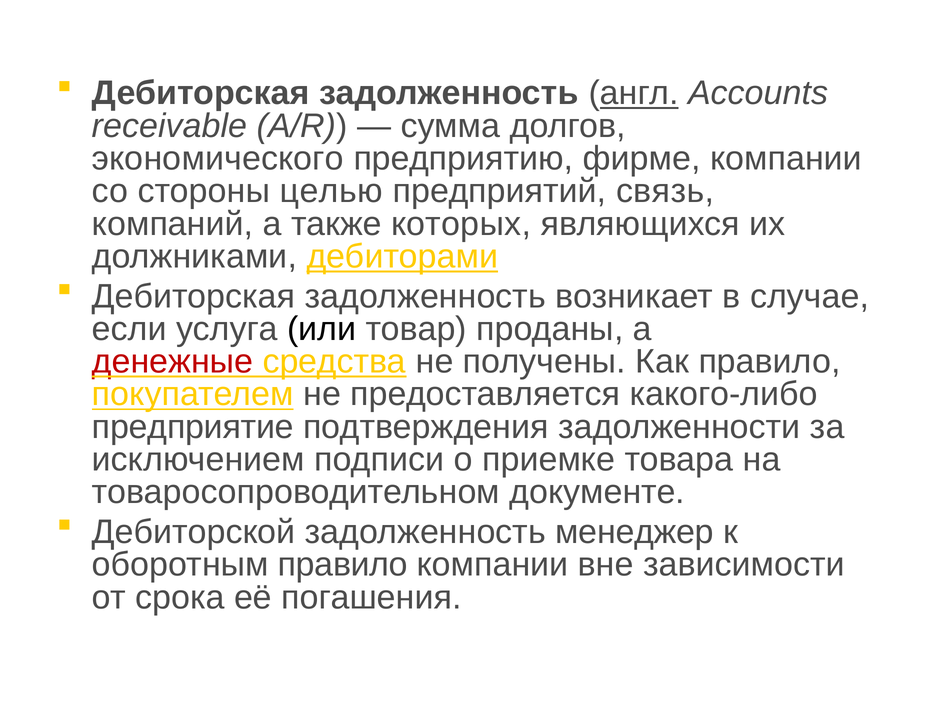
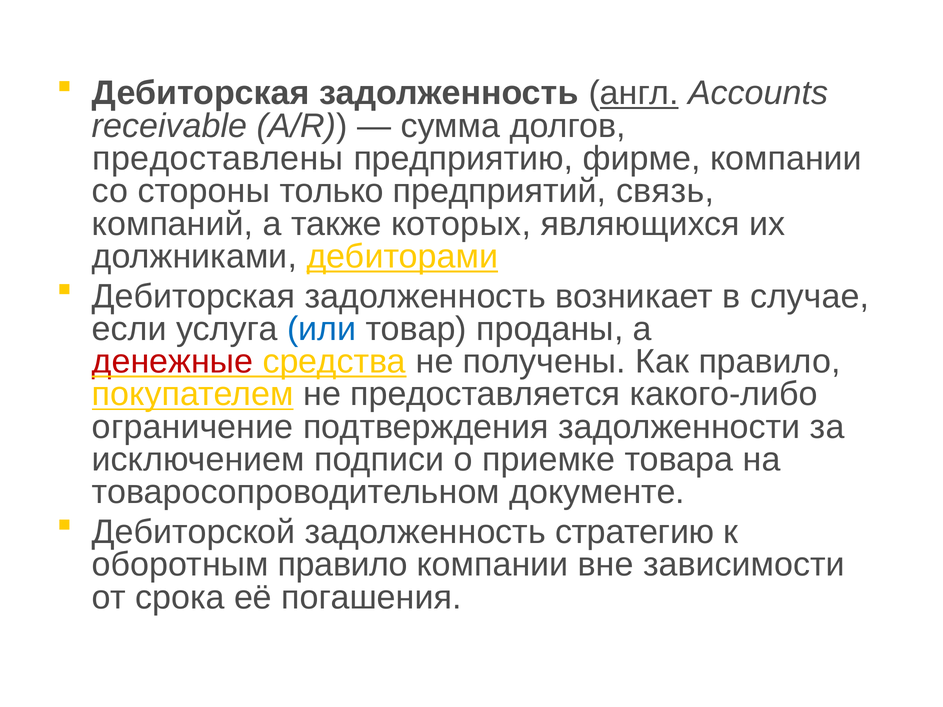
экономического: экономического -> предоставлены (218, 159)
целью: целью -> только (332, 191)
или colour: black -> blue (322, 329)
предприятие: предприятие -> ограничение (193, 427)
менеджер: менеджер -> стратегию (635, 532)
